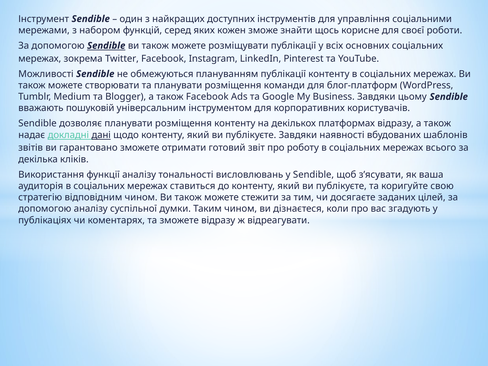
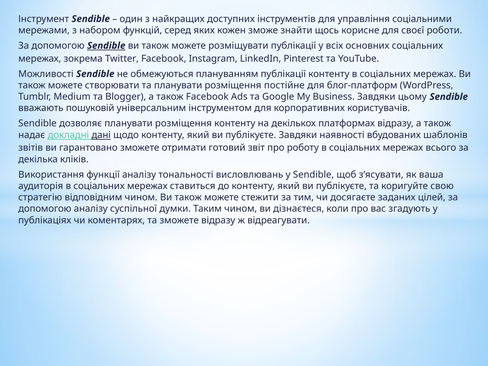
команди: команди -> постійне (284, 85)
